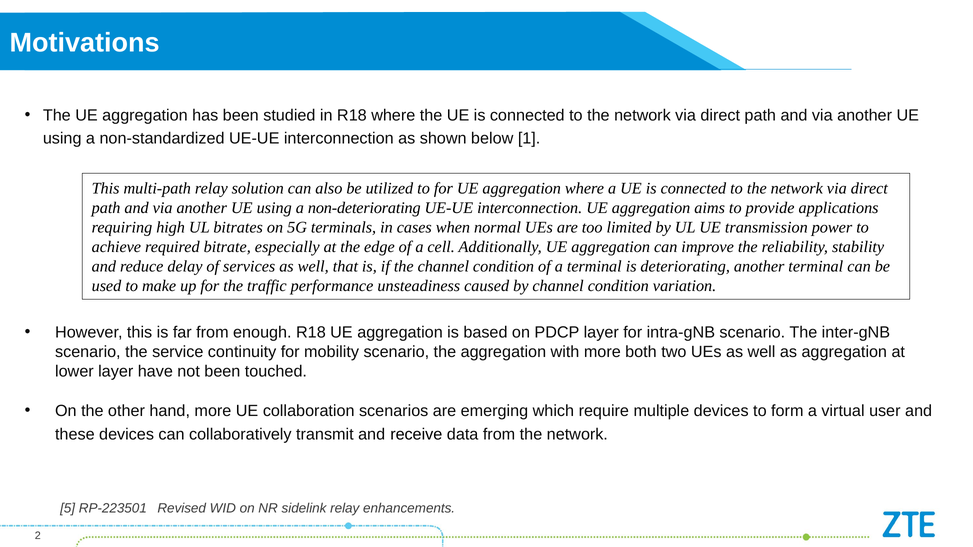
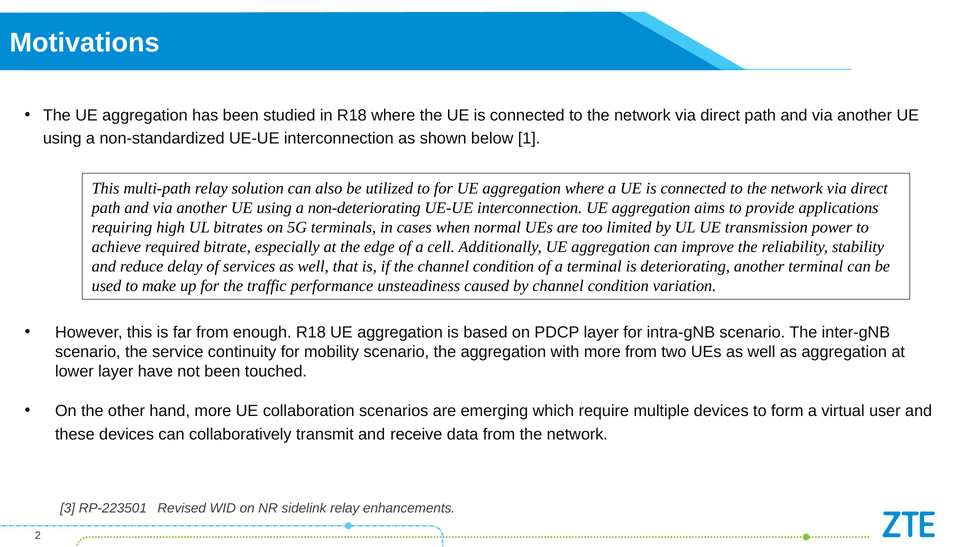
more both: both -> from (641, 352)
5: 5 -> 3 (68, 509)
